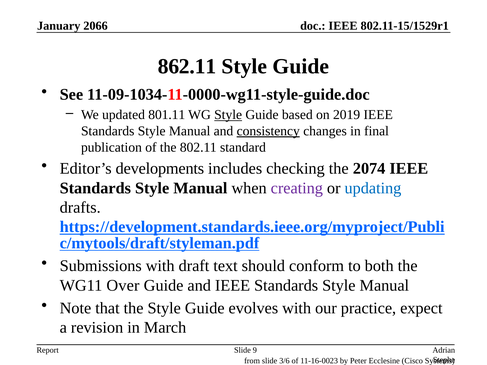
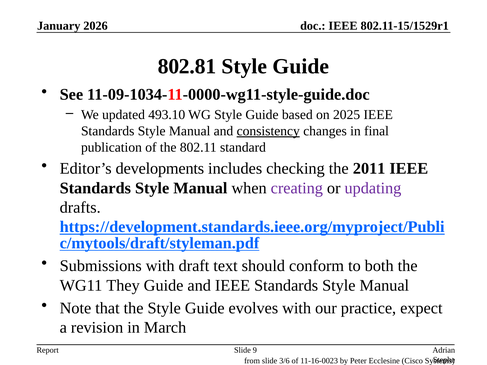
2066: 2066 -> 2026 (96, 26)
862.11: 862.11 -> 802.81 (187, 66)
801.11: 801.11 -> 493.10 (167, 115)
Style underline: present -> none (228, 115)
2019: 2019 -> 2025 (347, 115)
2074: 2074 -> 2011 (369, 169)
updating colour: blue -> purple (373, 188)
Over: Over -> They (123, 286)
